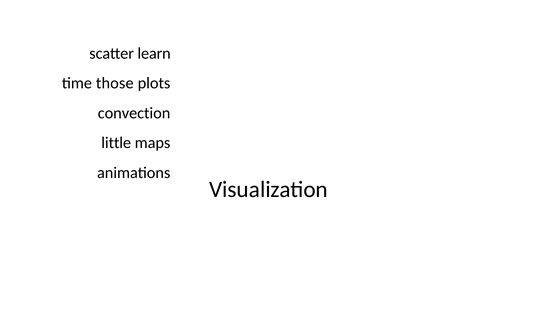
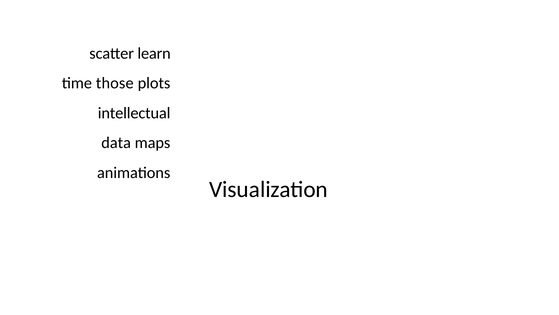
convection: convection -> intellectual (134, 113)
little: little -> data (116, 143)
